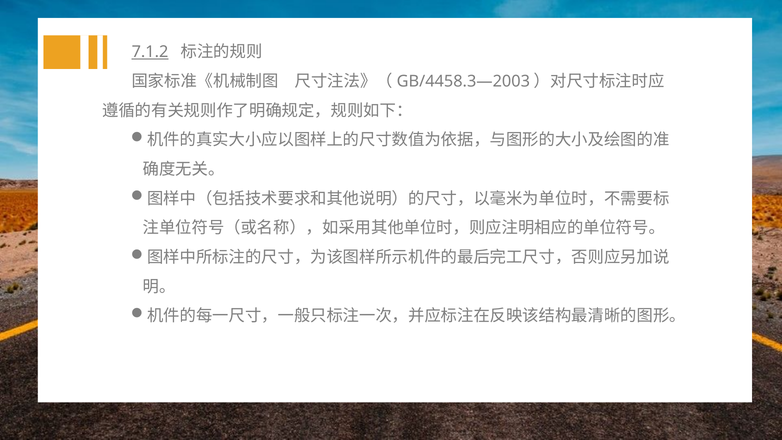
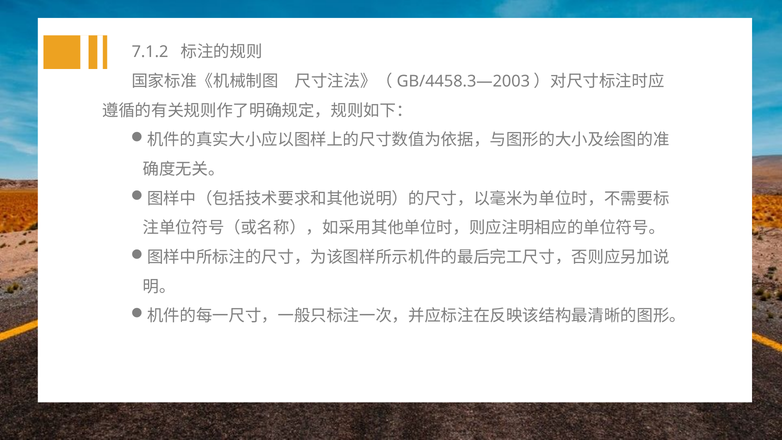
7.1.2 underline: present -> none (150, 52)
